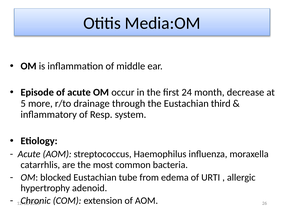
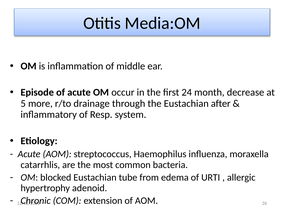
third: third -> after (221, 103)
